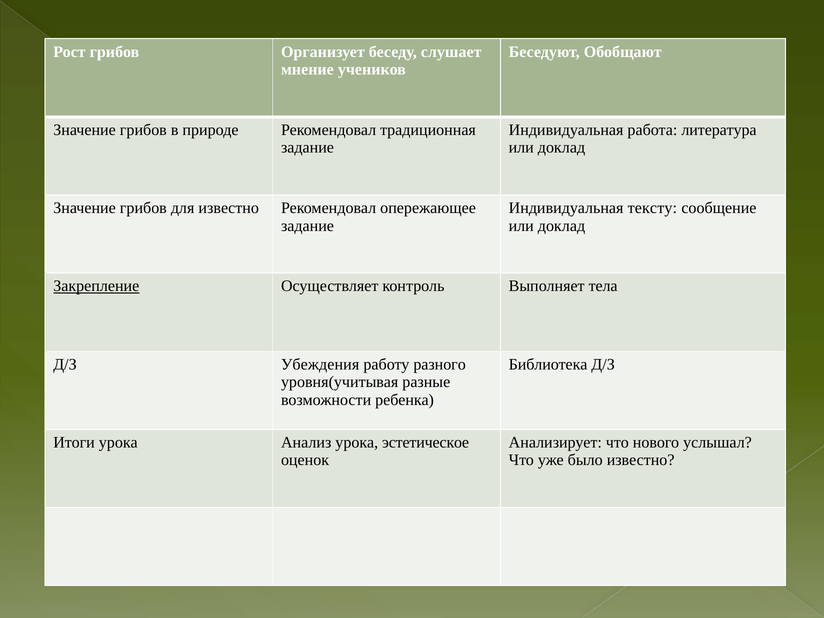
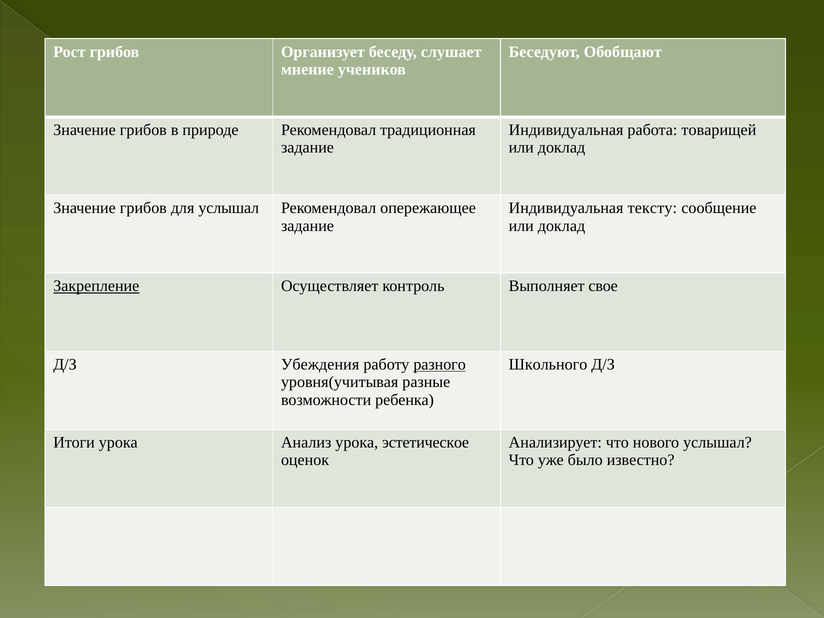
литература: литература -> товарищей (719, 130)
для известно: известно -> услышал (229, 208)
тела: тела -> свое (603, 286)
разного underline: none -> present (440, 364)
Библиотека: Библиотека -> Школьного (548, 364)
